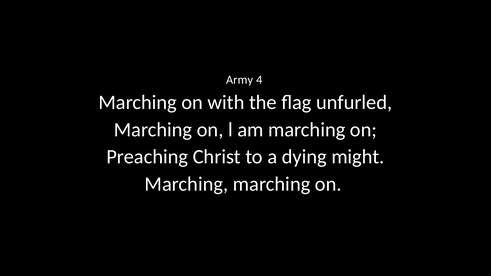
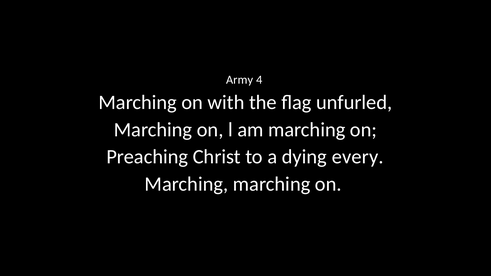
might: might -> every (358, 157)
